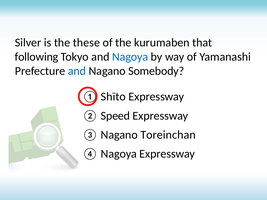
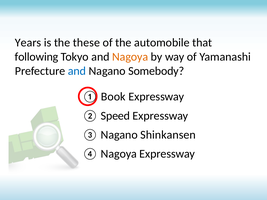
Silver: Silver -> Years (28, 43)
kurumaben: kurumaben -> automobile (162, 43)
Nagoya colour: blue -> orange (130, 57)
Shīto: Shīto -> Book (113, 97)
Toreinchan: Toreinchan -> Shinkansen (168, 135)
